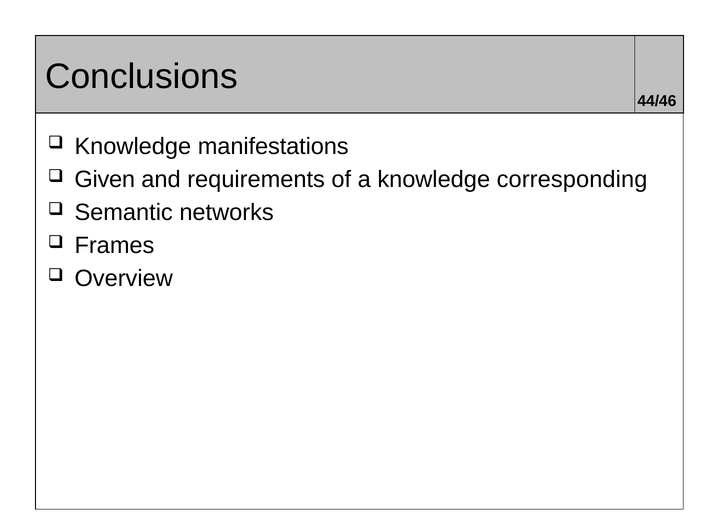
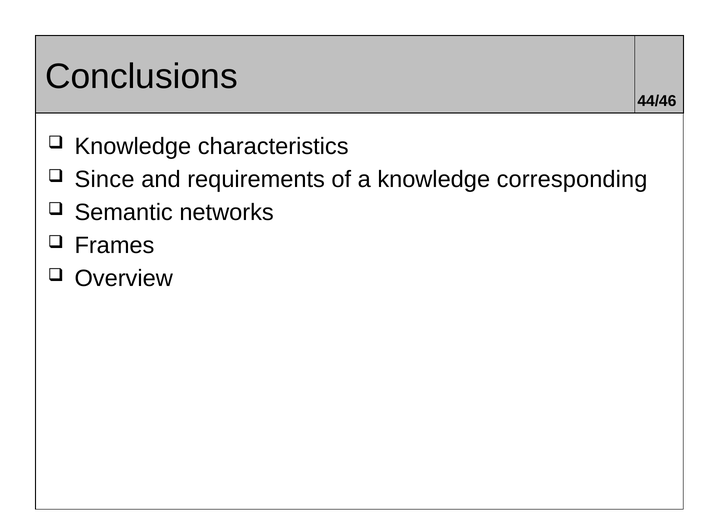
manifestations: manifestations -> characteristics (273, 146)
Given: Given -> Since (105, 179)
